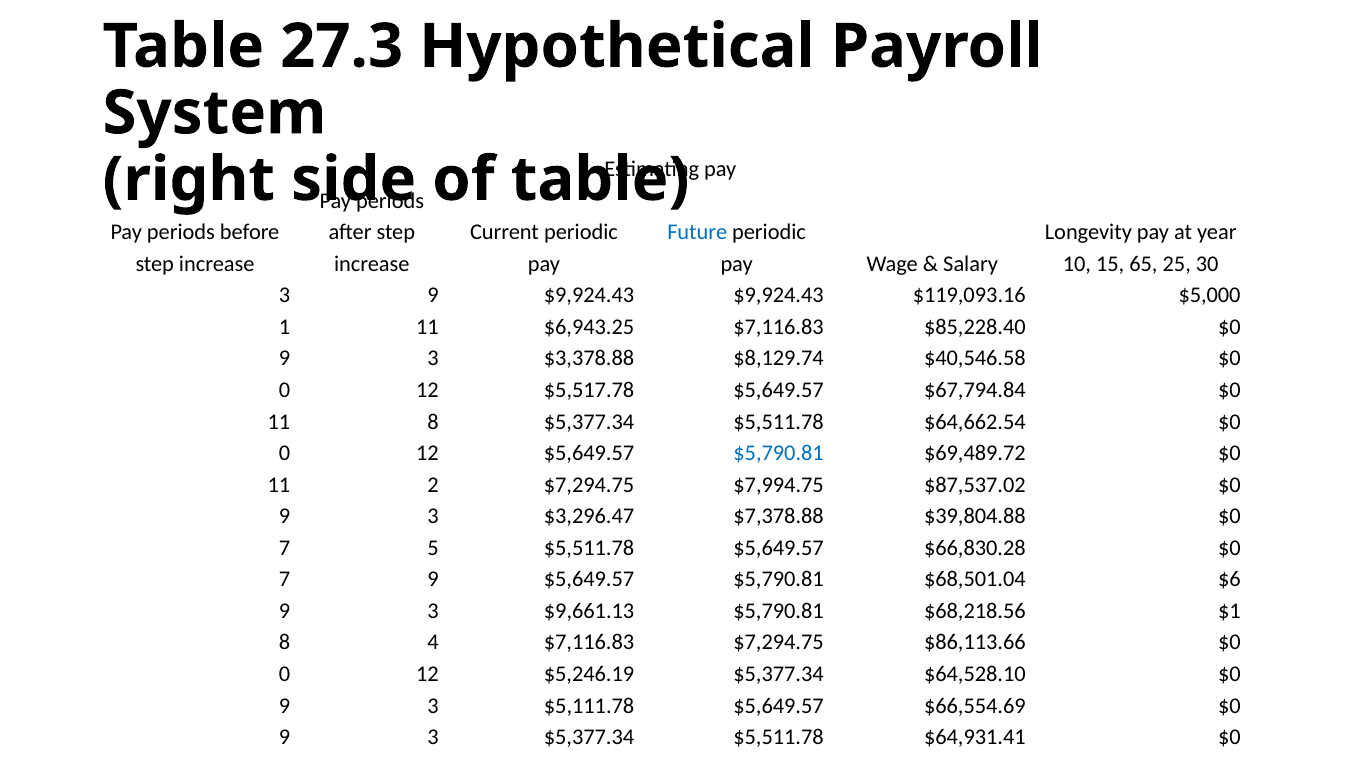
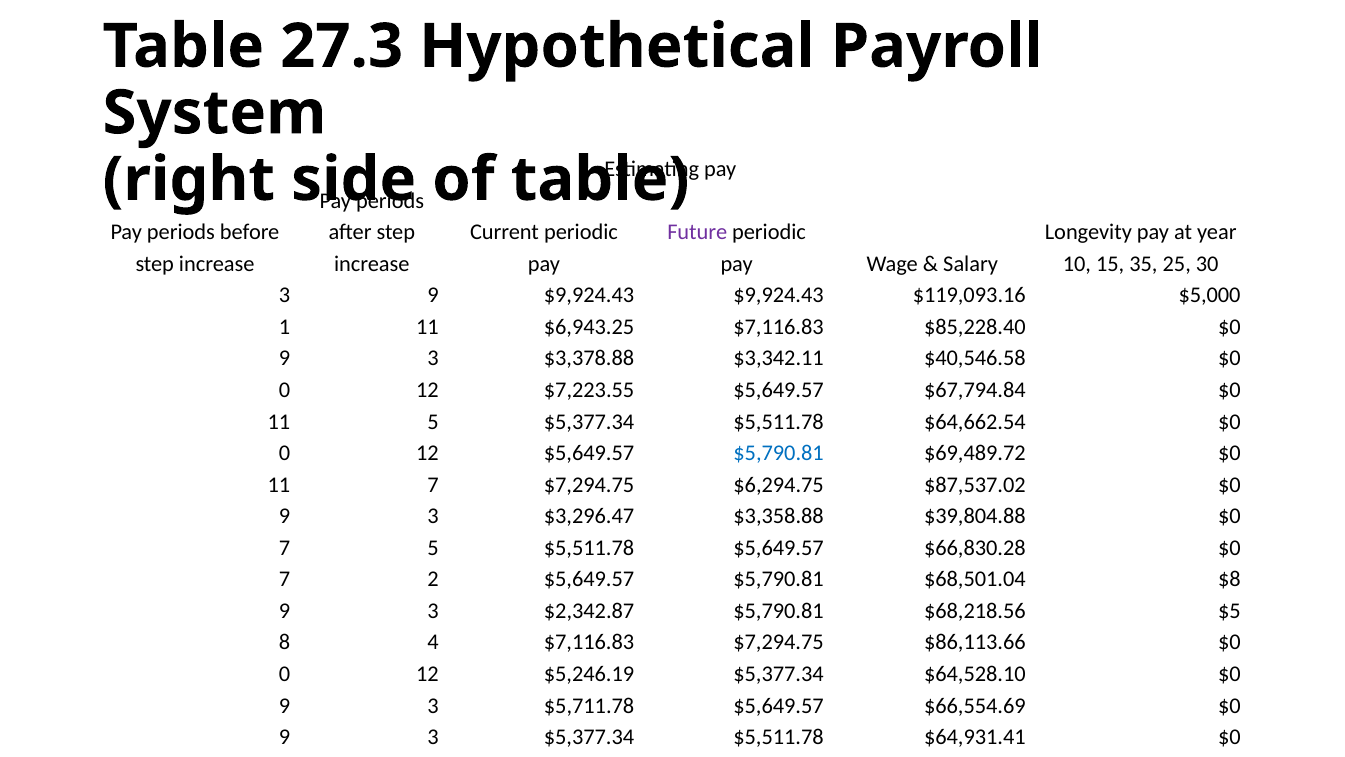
Future colour: blue -> purple (697, 232)
65: 65 -> 35 (1143, 264)
$8,129.74: $8,129.74 -> $3,342.11 (779, 358)
$5,517.78: $5,517.78 -> $7,223.55 (589, 390)
11 8: 8 -> 5 (433, 421)
11 2: 2 -> 7 (433, 484)
$7,994.75: $7,994.75 -> $6,294.75 (779, 484)
$7,378.88: $7,378.88 -> $3,358.88 (779, 516)
7 9: 9 -> 2 (433, 579)
$6: $6 -> $8 (1230, 579)
$9,661.13: $9,661.13 -> $2,342.87 (589, 611)
$1: $1 -> $5 (1230, 611)
$5,111.78: $5,111.78 -> $5,711.78 (589, 705)
